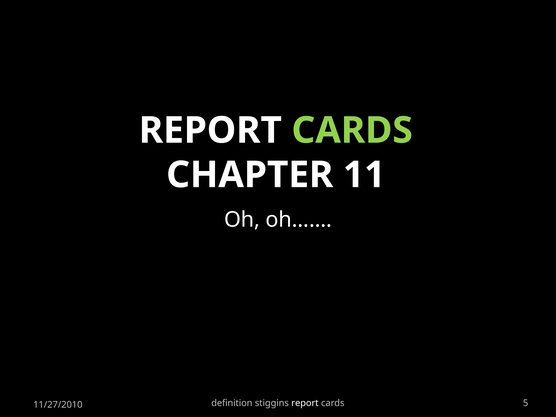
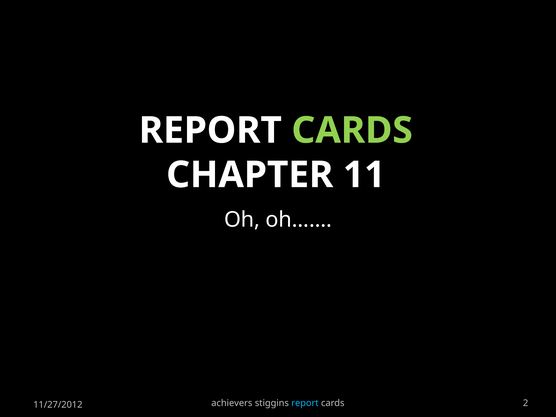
definition: definition -> achievers (232, 403)
report colour: white -> light blue (305, 403)
5: 5 -> 2 (526, 403)
11/27/2010: 11/27/2010 -> 11/27/2012 (58, 405)
